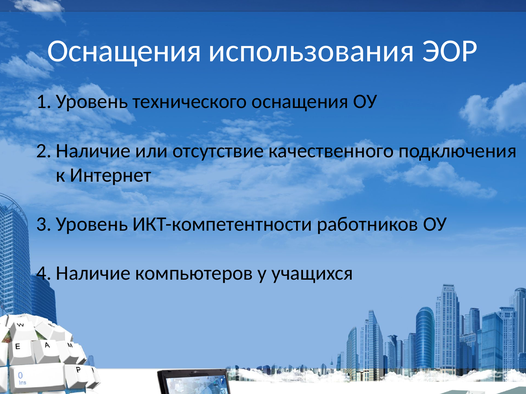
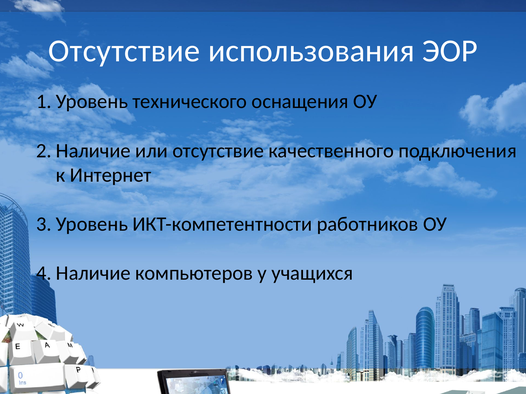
Оснащения: Оснащения -> Отсутствие (124, 51)
